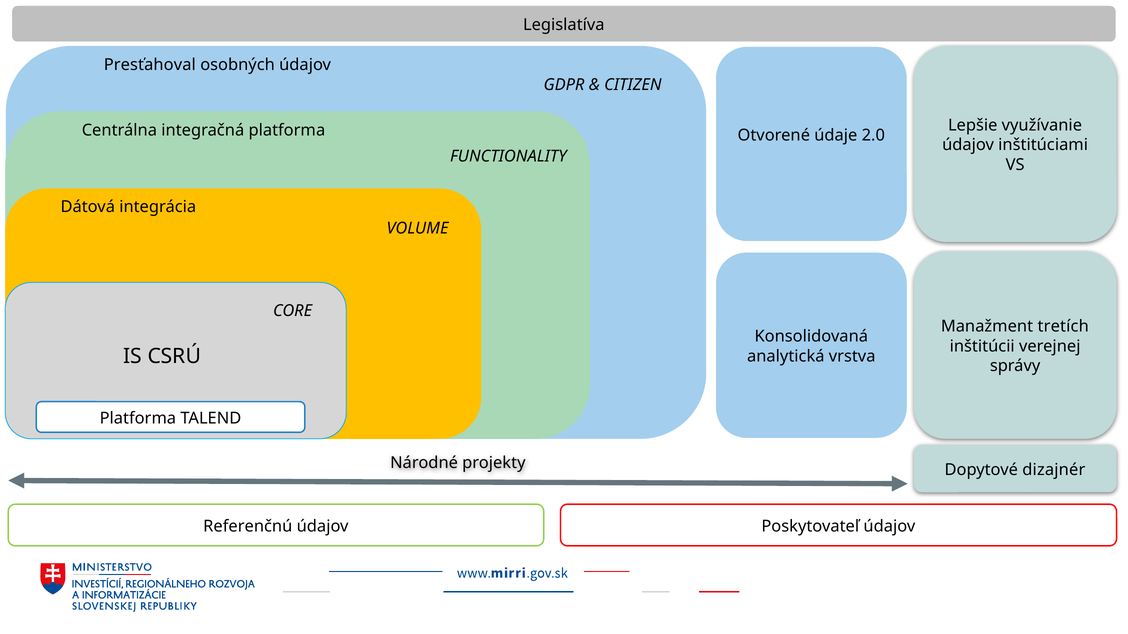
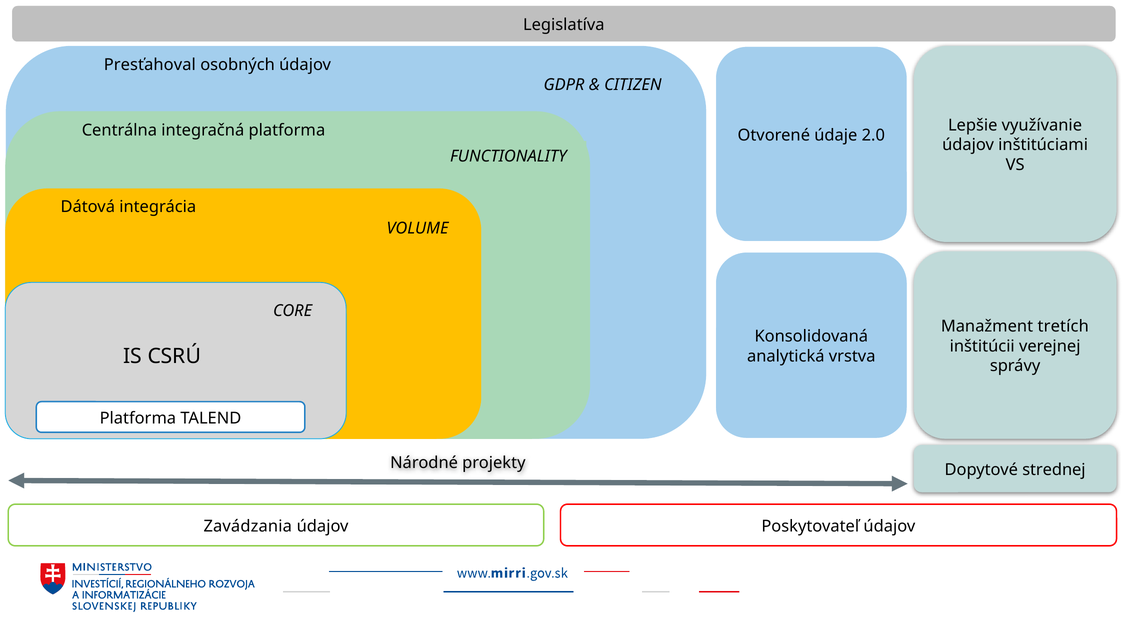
dizajnér: dizajnér -> strednej (1054, 470)
Referenčnú: Referenčnú -> Zavádzania (248, 527)
